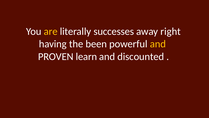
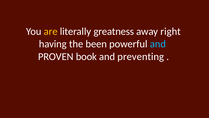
successes: successes -> greatness (114, 31)
and colour: yellow -> light blue (158, 44)
learn: learn -> book (86, 56)
discounted: discounted -> preventing (141, 56)
